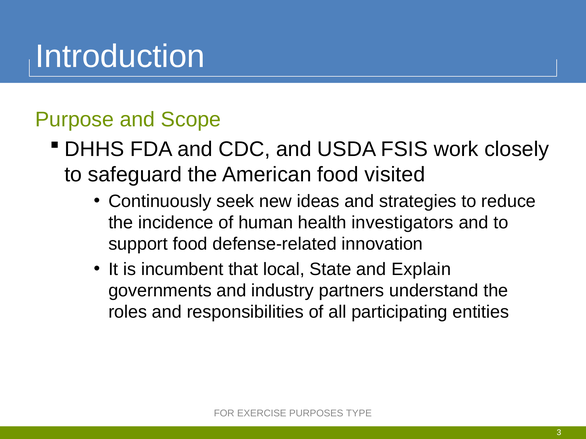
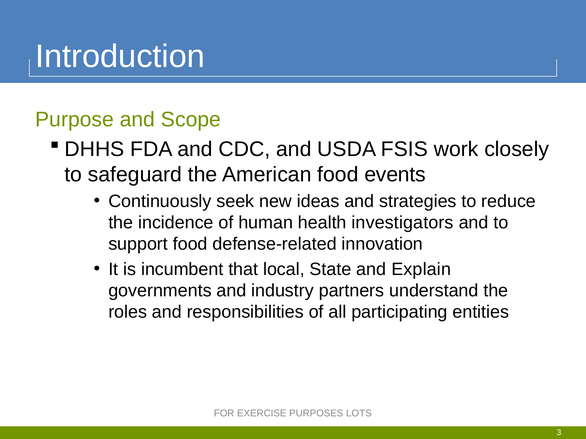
visited: visited -> events (395, 175)
TYPE: TYPE -> LOTS (359, 414)
